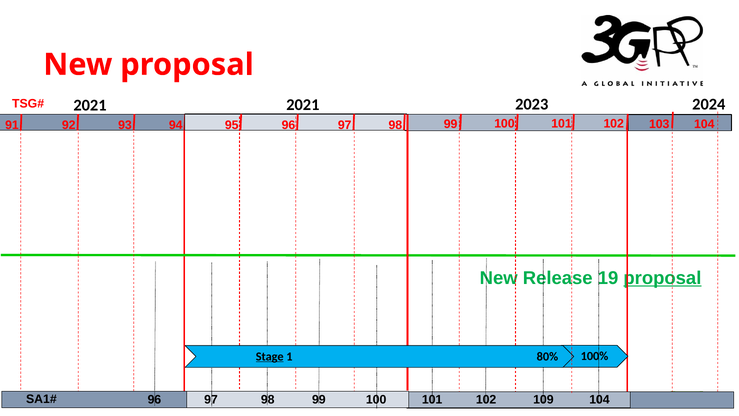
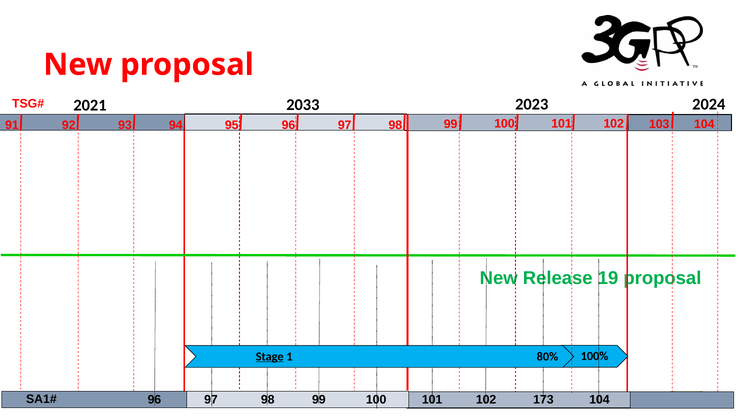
2021: 2021 -> 2033 (303, 105)
proposal underline: present -> none (662, 278)
109: 109 -> 173 (543, 399)
